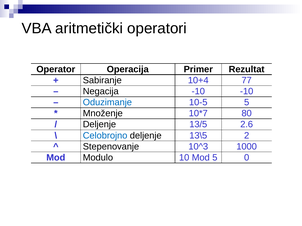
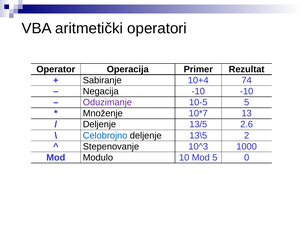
77: 77 -> 74 (247, 80)
Oduzimanje colour: blue -> purple (107, 103)
80: 80 -> 13 (247, 114)
